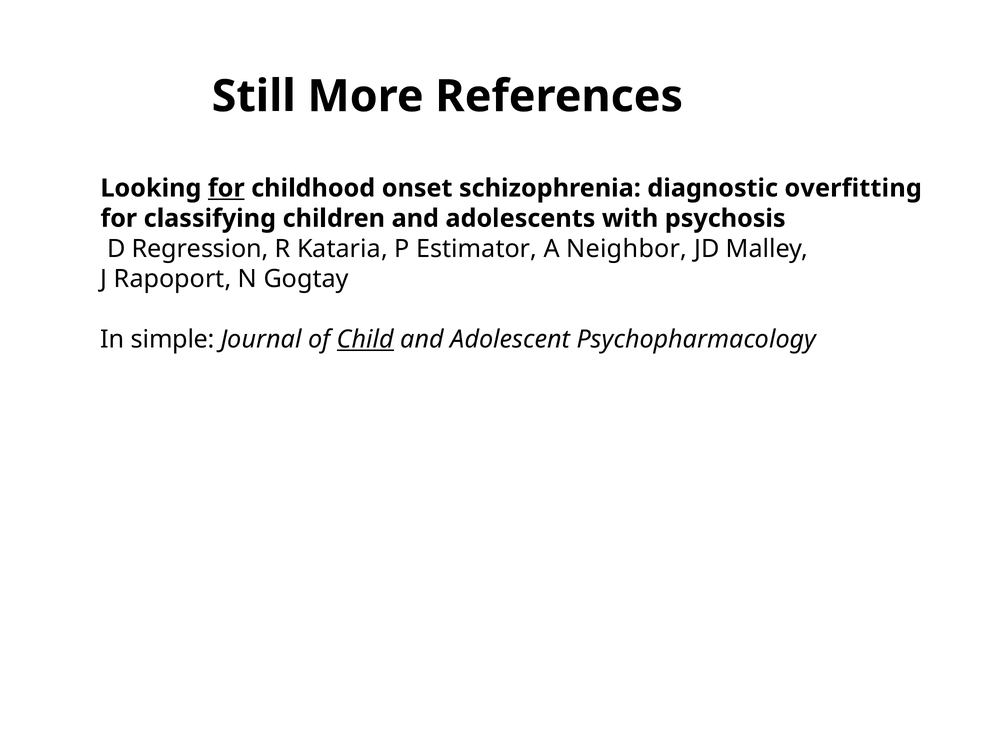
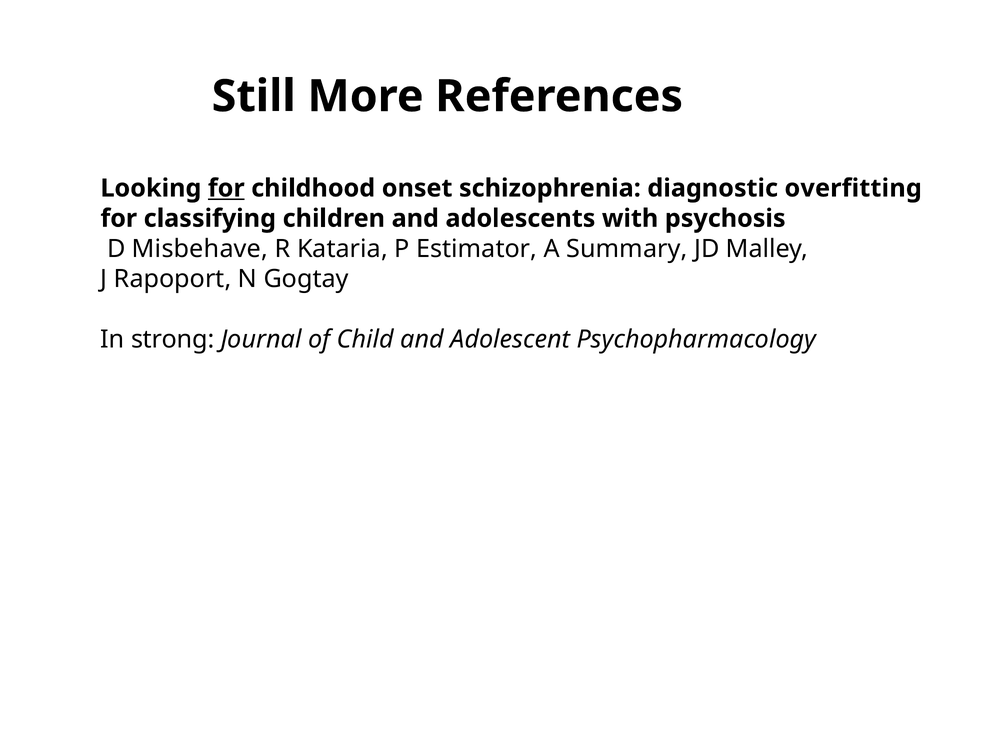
Regression: Regression -> Misbehave (200, 249)
Neighbor: Neighbor -> Summary (627, 249)
simple: simple -> strong (173, 339)
Child underline: present -> none (365, 339)
